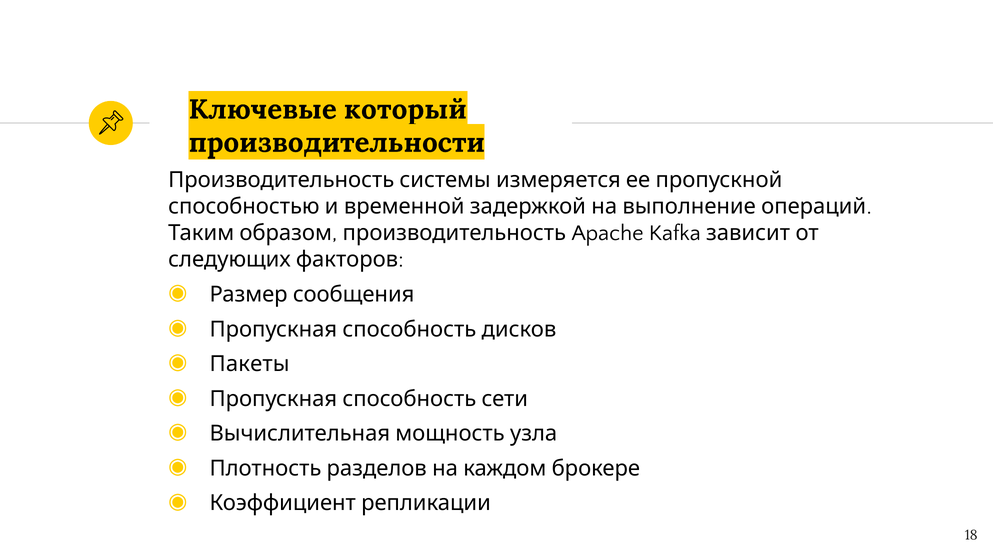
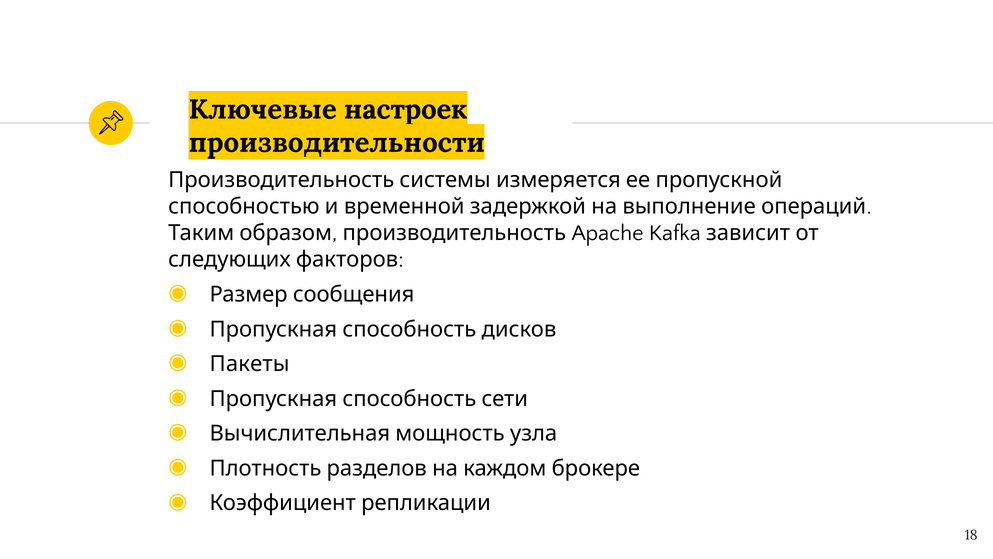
который: который -> настроек (406, 109)
